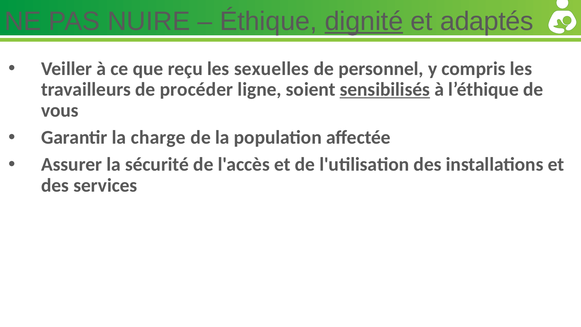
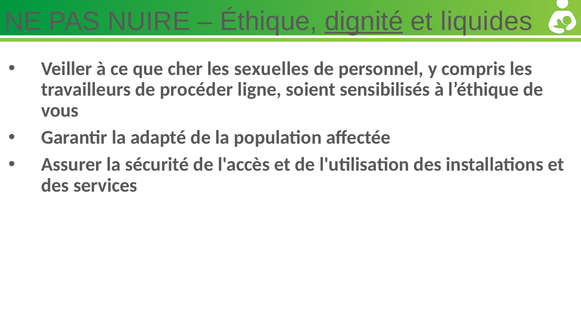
adaptés: adaptés -> liquides (487, 21)
reçu: reçu -> cher (185, 69)
sensibilisés underline: present -> none (385, 90)
charge: charge -> adapté (158, 137)
